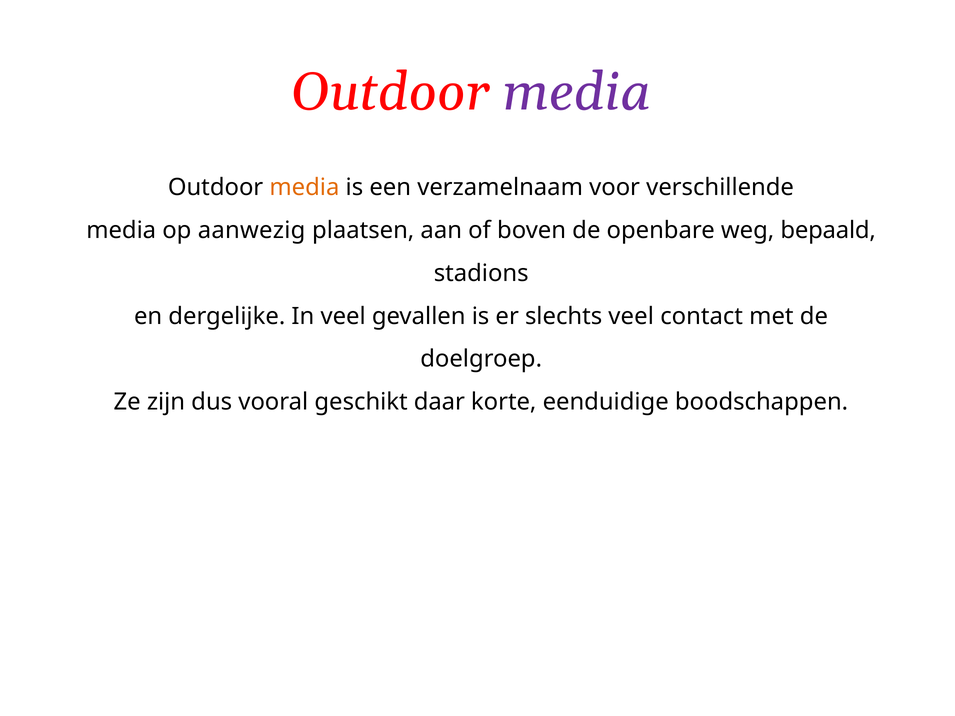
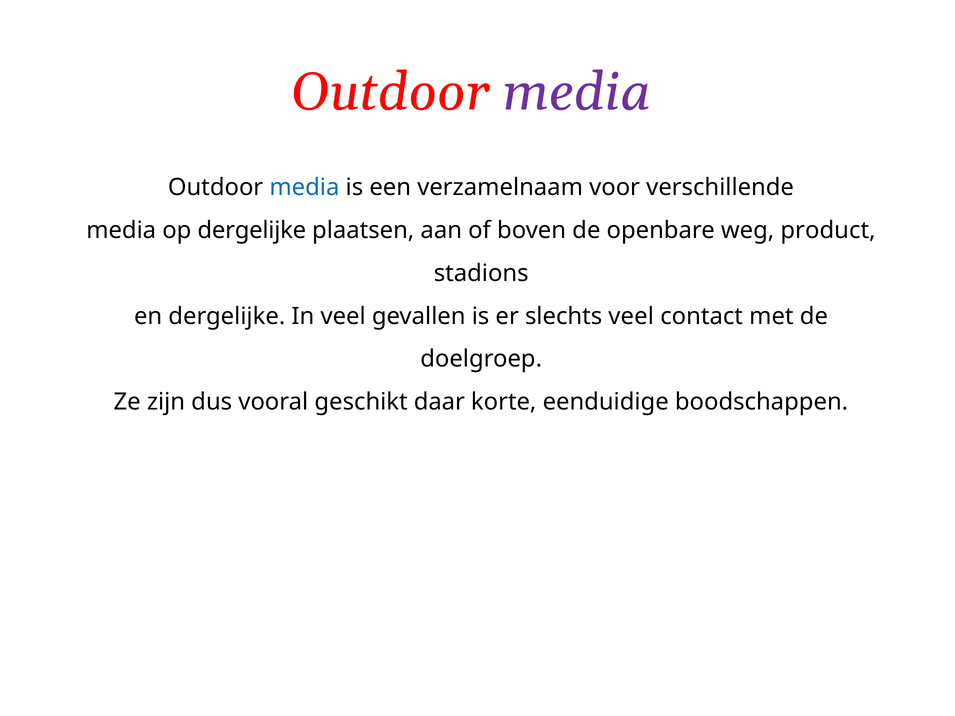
media colour: orange -> blue (304, 187)
op aanwezig: aanwezig -> dergelijke (252, 230)
bepaald: bepaald -> product (828, 230)
